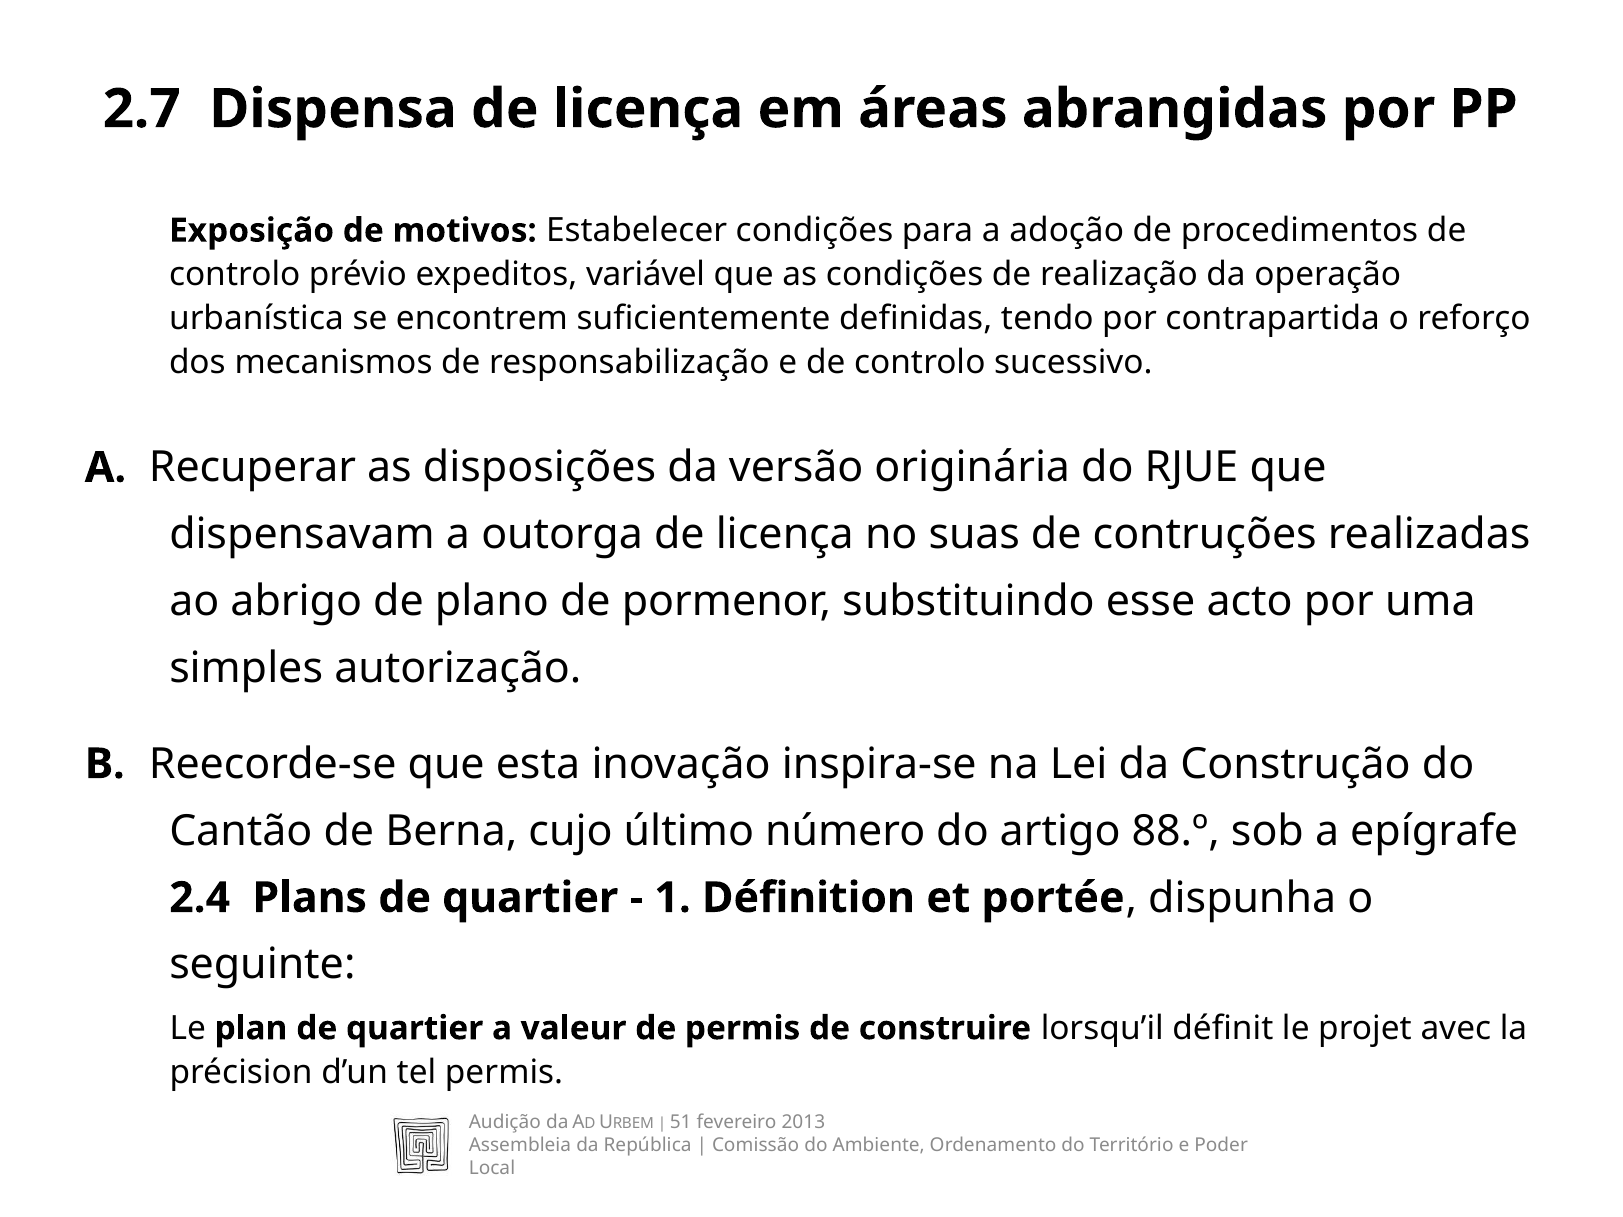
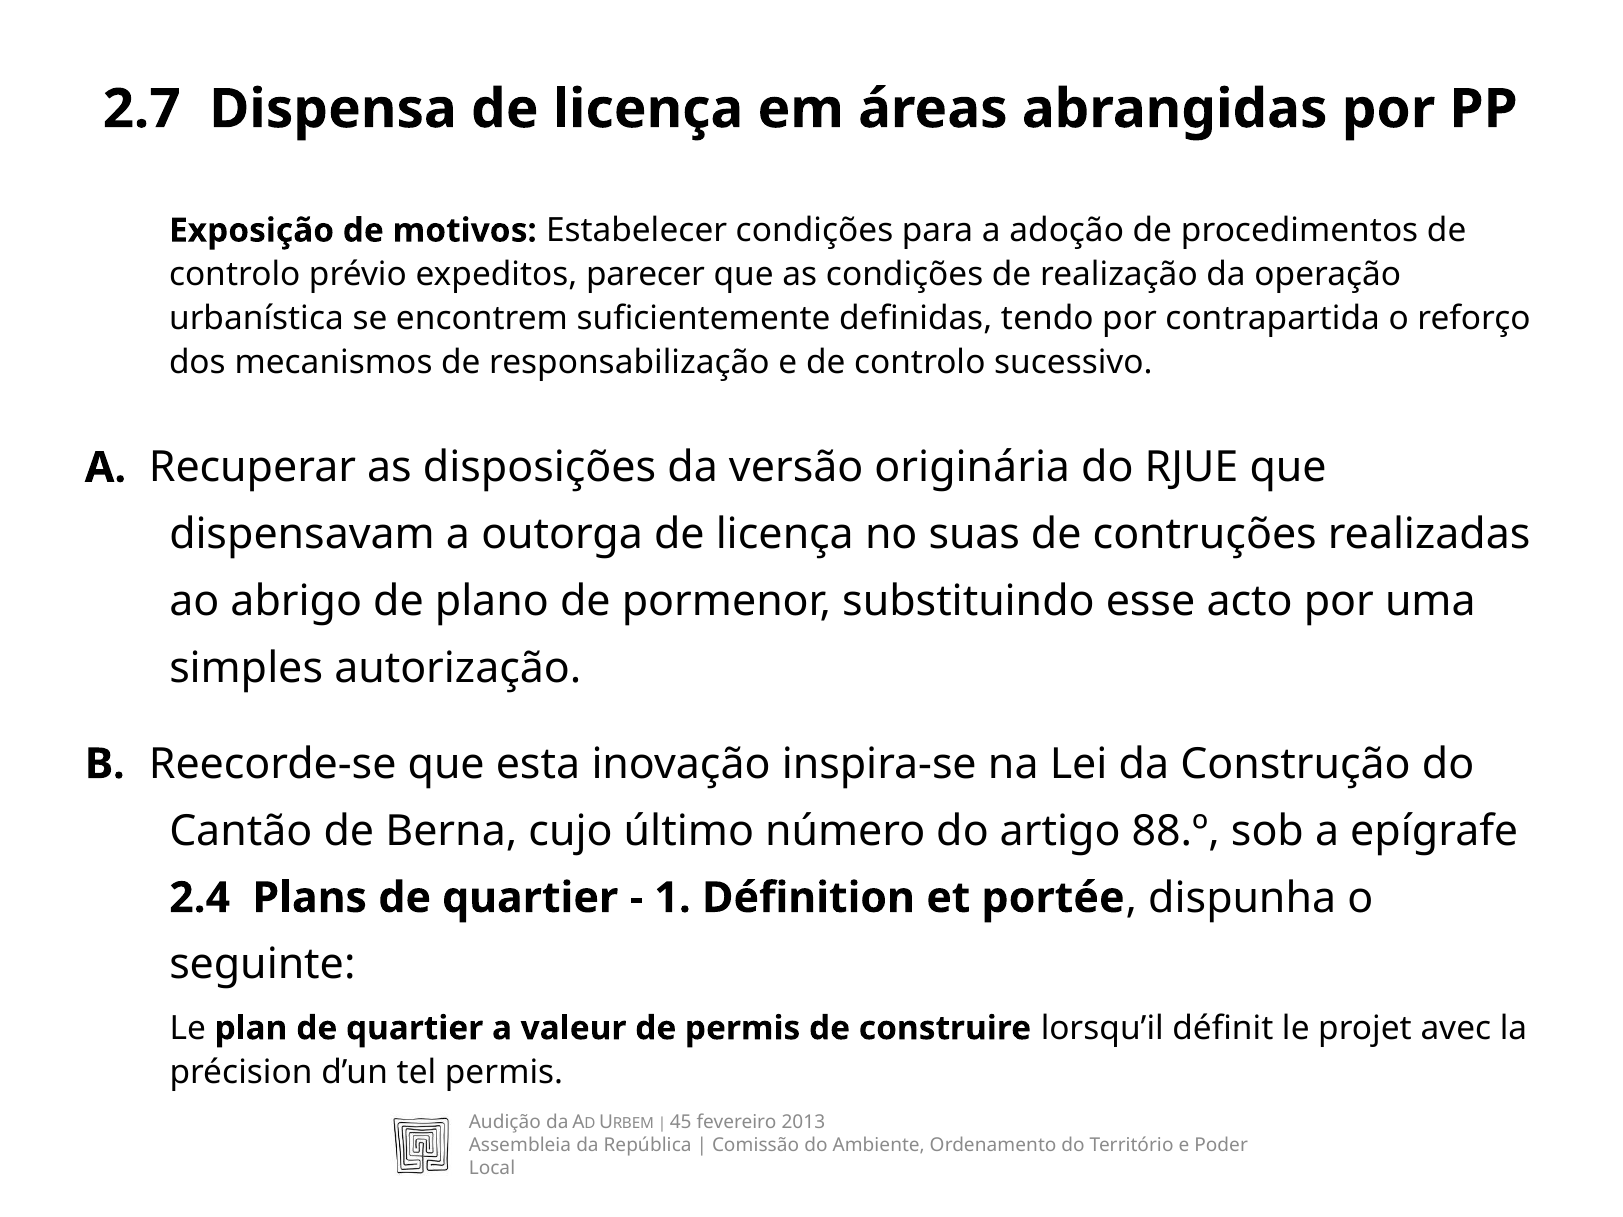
variável: variável -> parecer (646, 275)
51: 51 -> 45 (681, 1123)
